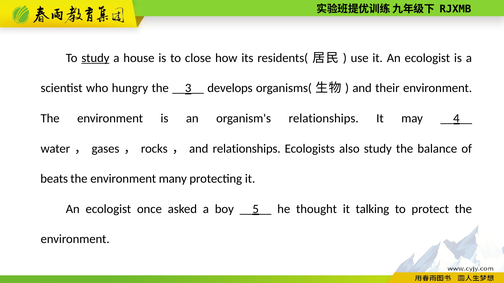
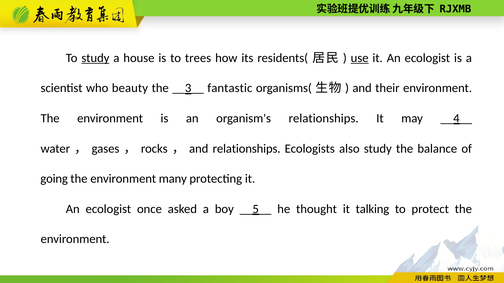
close: close -> trees (198, 58)
use underline: none -> present (360, 58)
hungry: hungry -> beauty (130, 88)
develops: develops -> fantastic (230, 88)
beats: beats -> going (54, 179)
